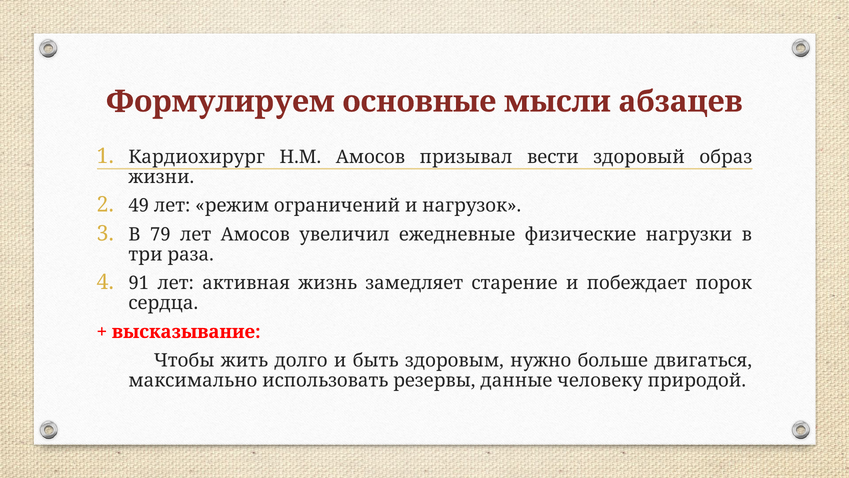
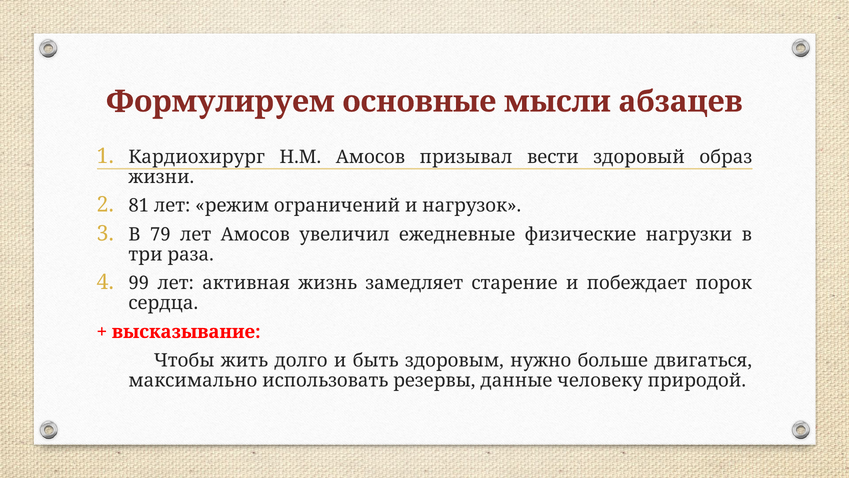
49: 49 -> 81 (139, 206)
91: 91 -> 99 (139, 283)
